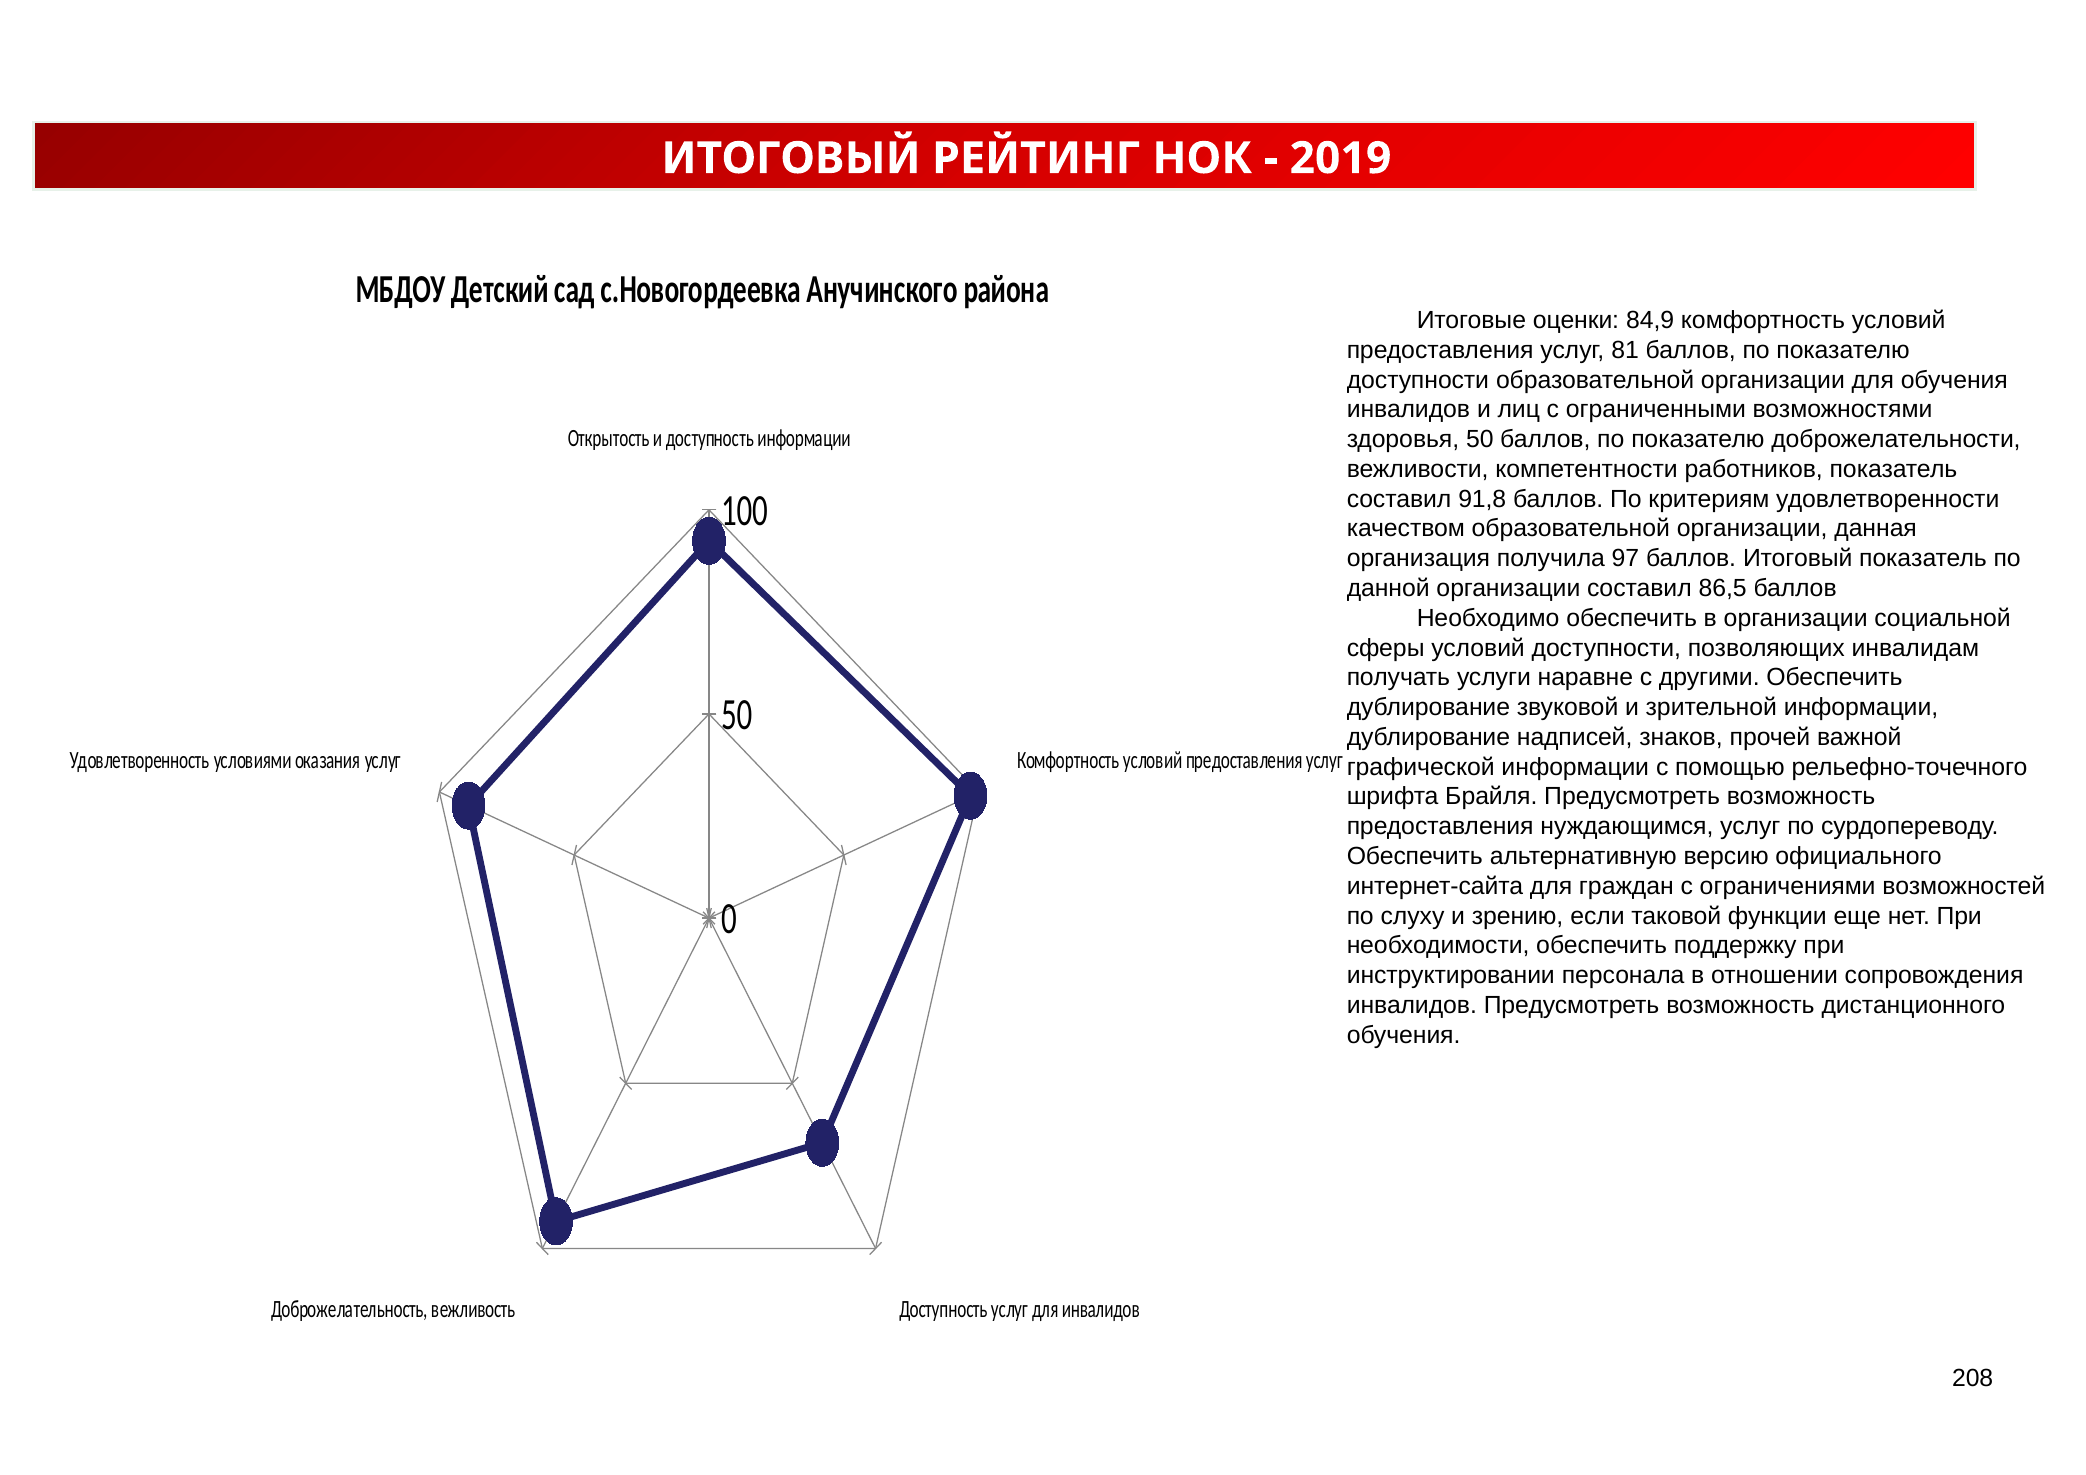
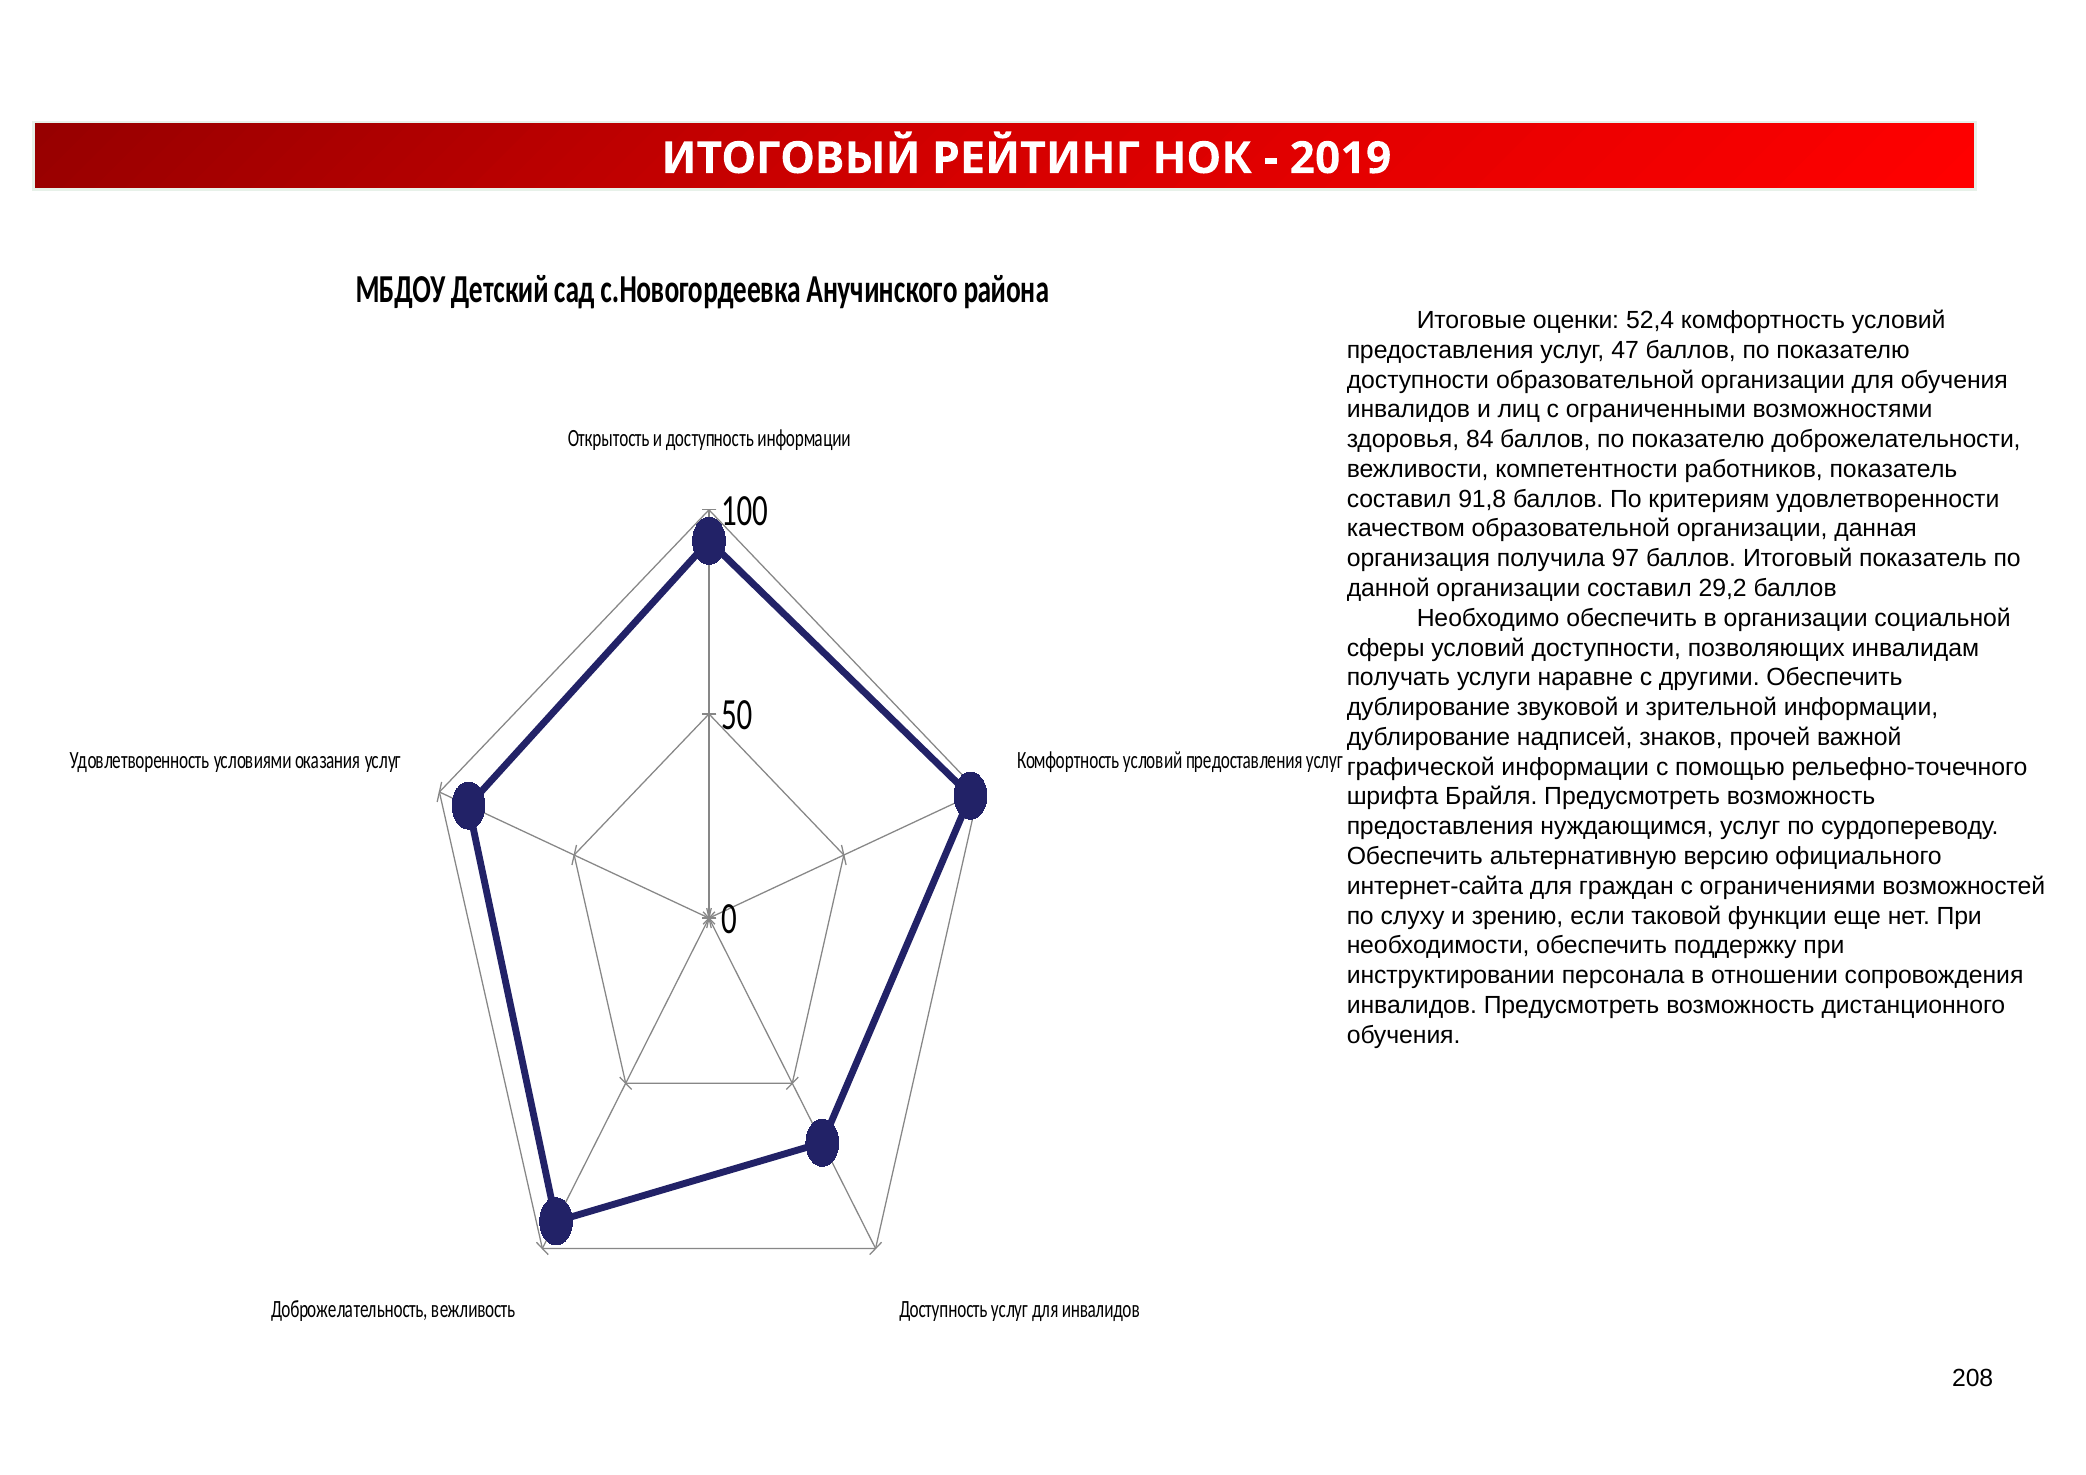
84,9: 84,9 -> 52,4 (1650, 320)
81: 81 -> 47 (1625, 350)
здоровья 50: 50 -> 84 (1480, 439)
86,5: 86,5 -> 29,2 (1723, 588)
